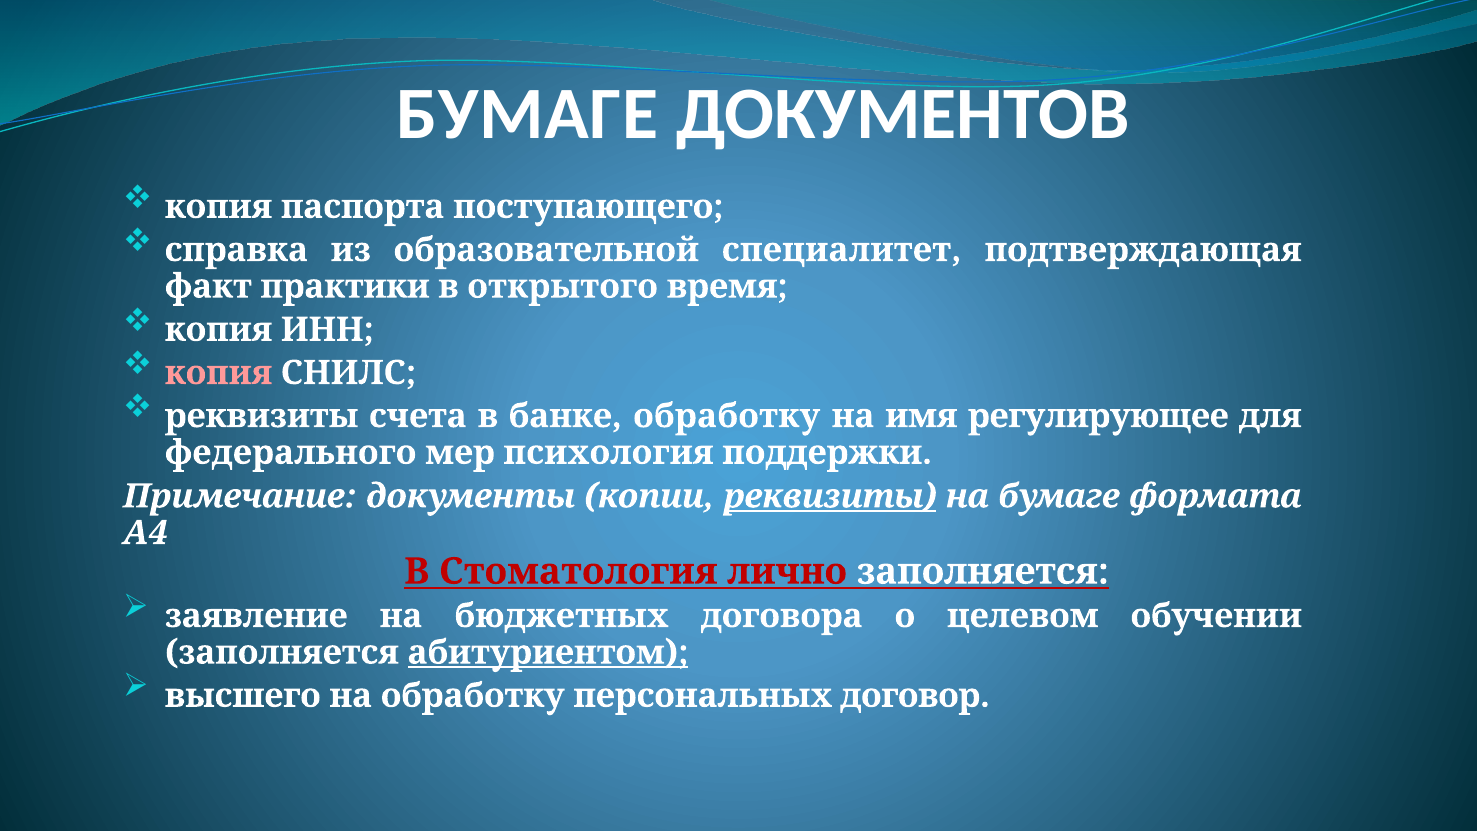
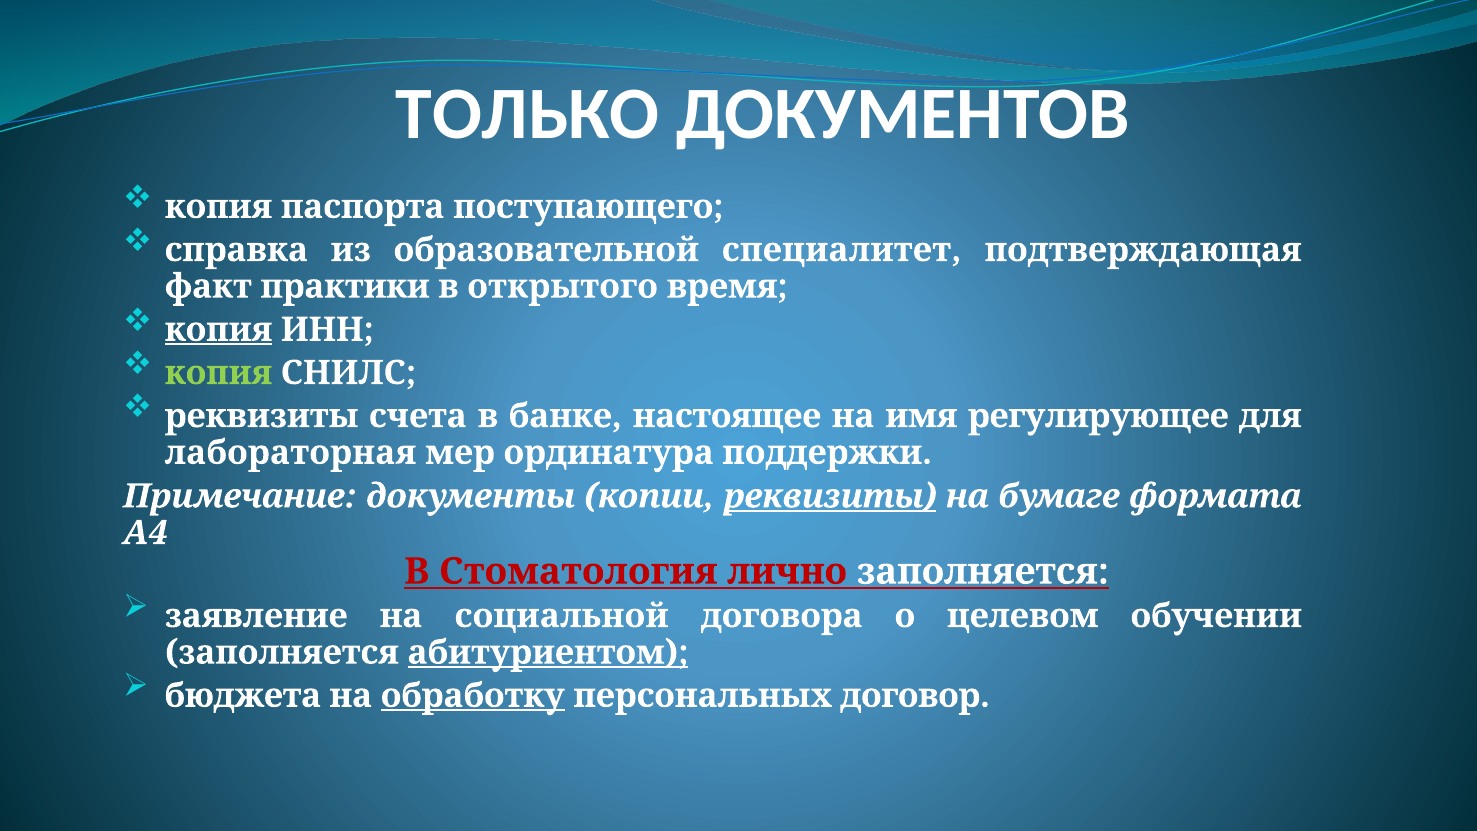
БУМАГЕ: БУМАГЕ -> ТОЛЬКО (528, 114)
копия underline: none -> present (219, 330)
копия colour: pink -> light green (219, 373)
банке обработку: обработку -> настоящее (727, 416)
федерального: федерального -> лабораторная (291, 453)
психология: психология -> ординатура (609, 453)
бюджетных: бюджетных -> социальной (562, 616)
высшего: высшего -> бюджета (243, 696)
обработку underline: none -> present (473, 696)
